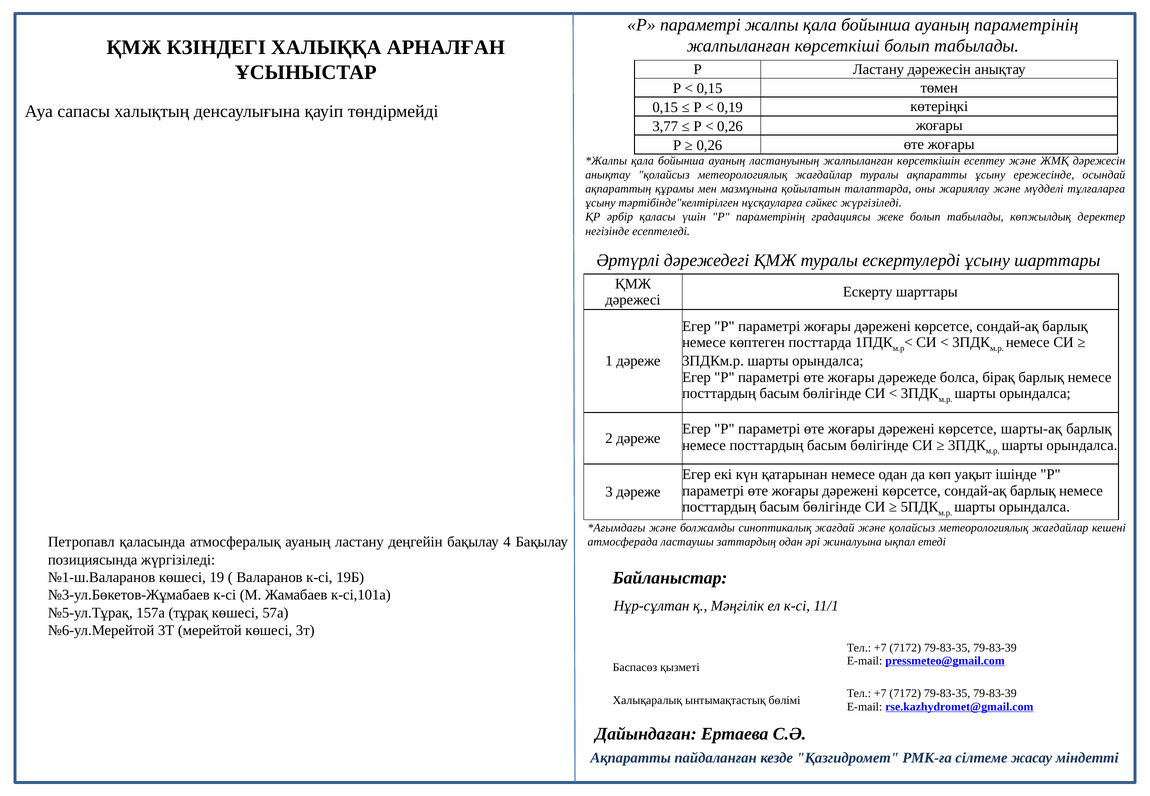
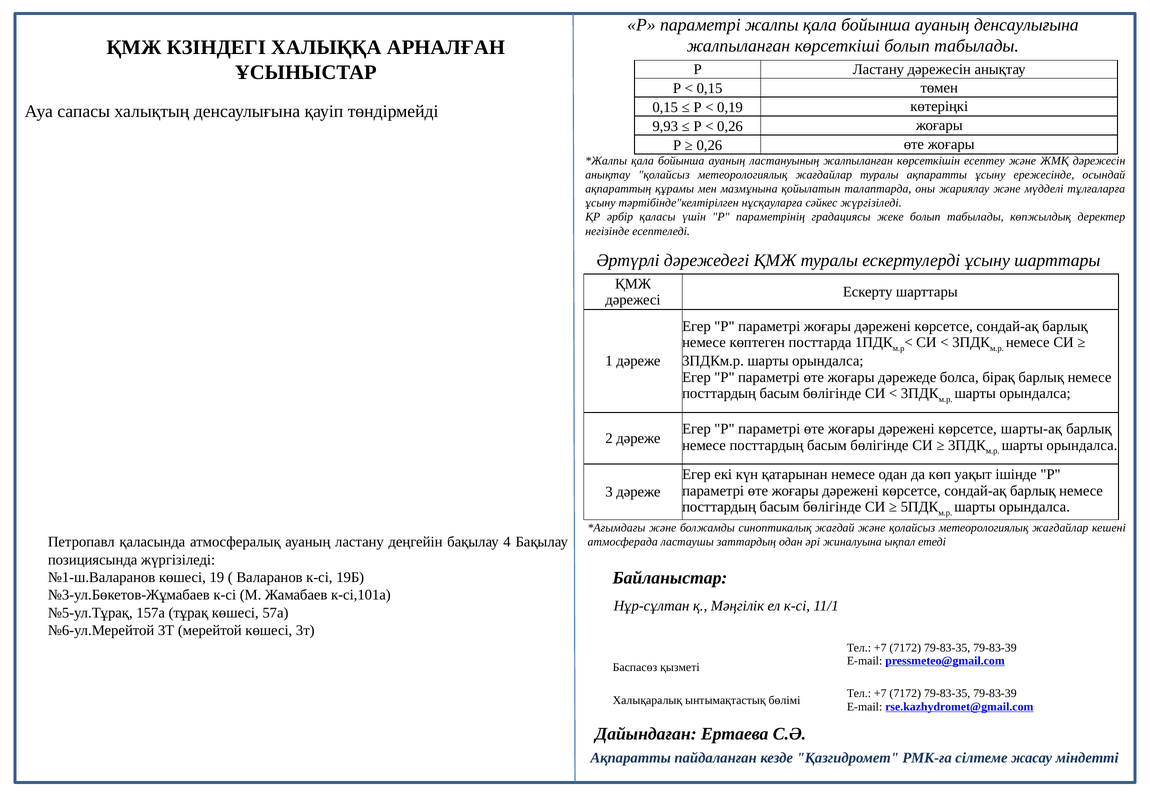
ауаның параметрінің: параметрінің -> денсаулығына (1026, 25)
3,77: 3,77 -> 9,93 (665, 126)
